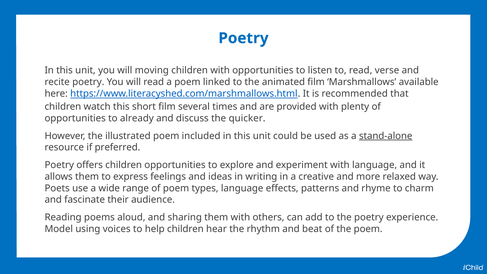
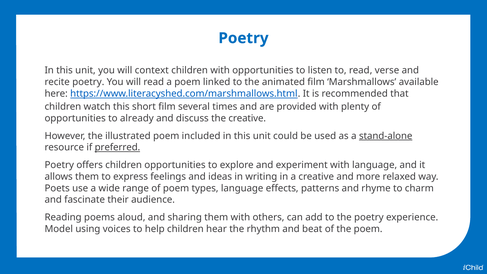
moving: moving -> context (152, 70)
the quicker: quicker -> creative (247, 118)
preferred underline: none -> present (117, 147)
